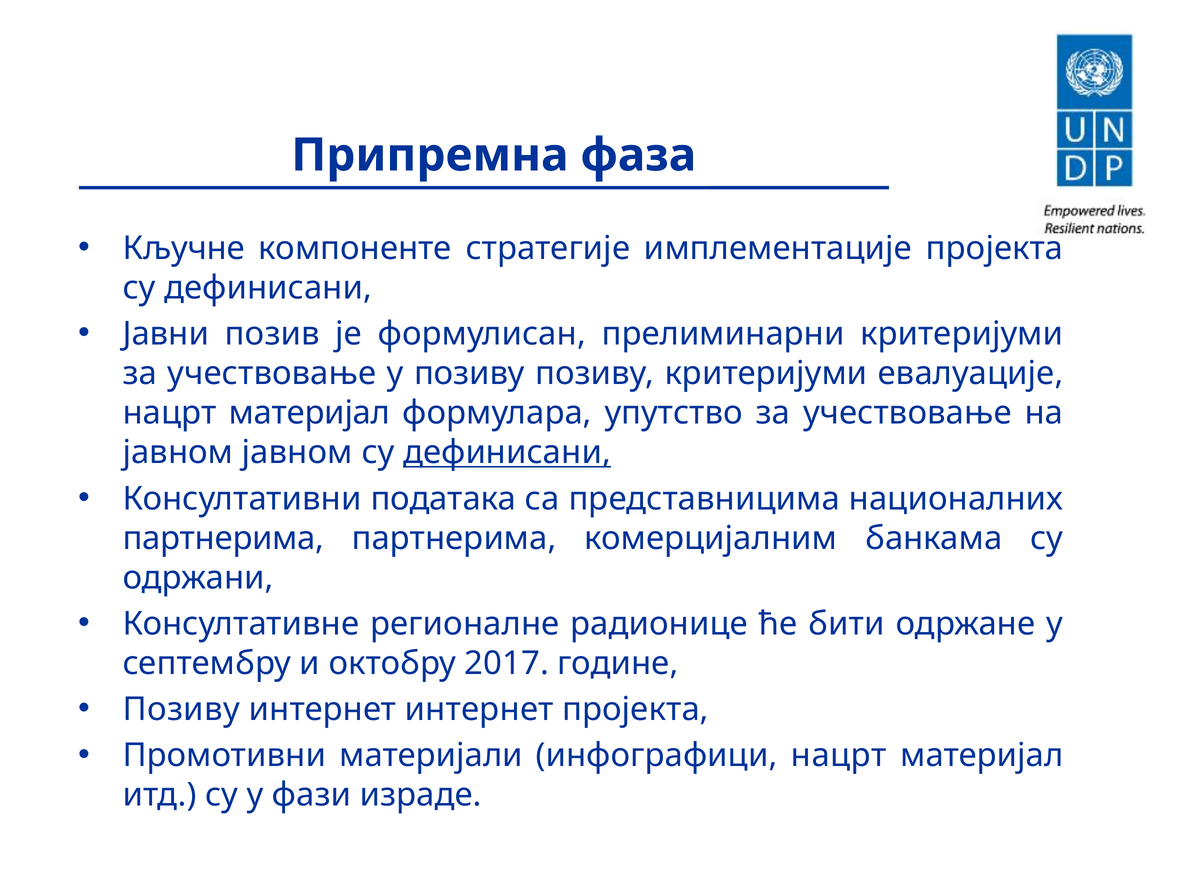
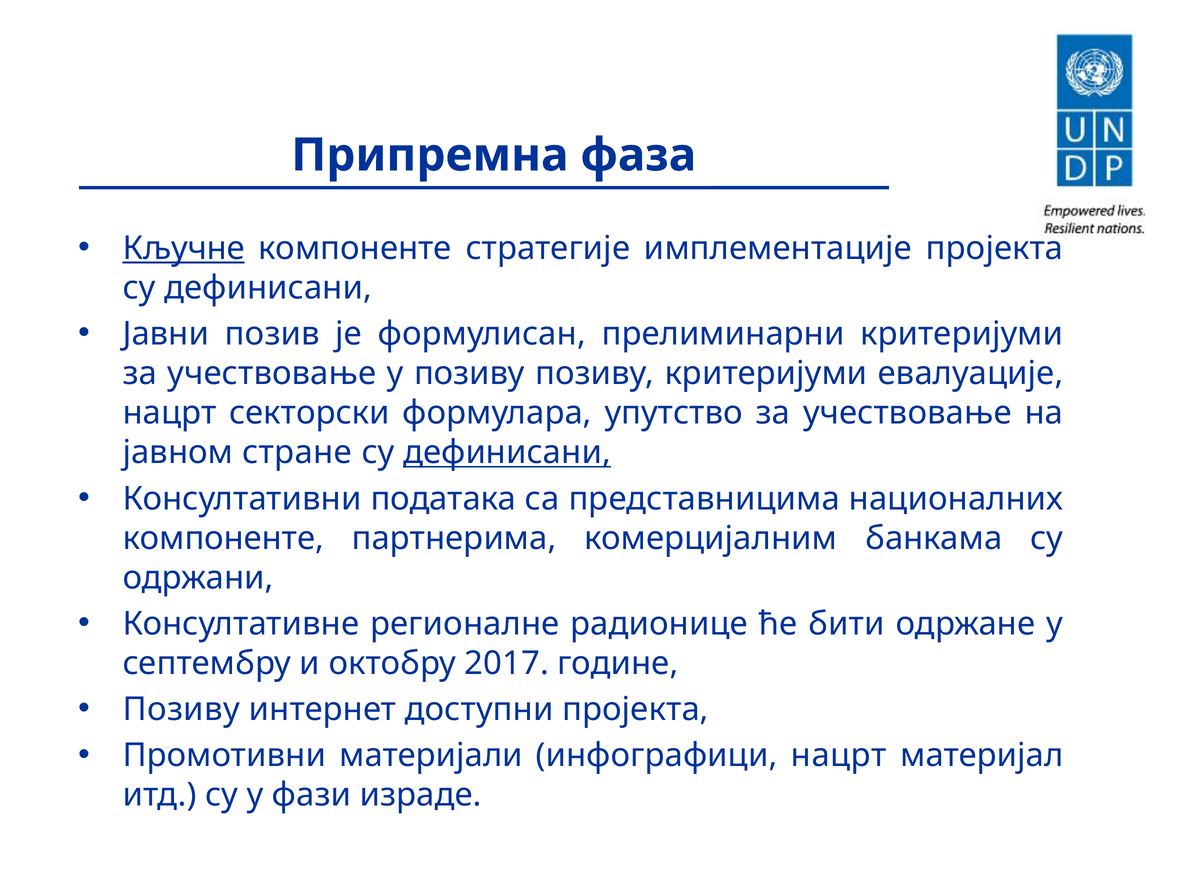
Кључне underline: none -> present (184, 248)
материјал: материјал -> секторски (309, 413)
јавном јавном: јавном -> стране (297, 452)
партнерима: партнерима -> компоненте (223, 538)
интернет интернет: интернет -> доступни (479, 709)
